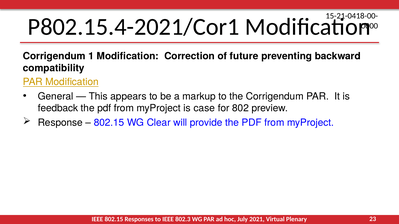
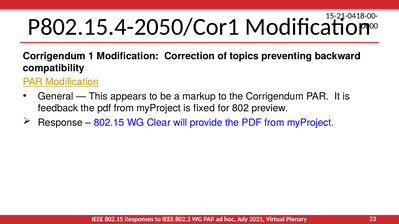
P802.15.4-2021/Cor1: P802.15.4-2021/Cor1 -> P802.15.4-2050/Cor1 (134, 27)
future: future -> topics (244, 56)
case: case -> fixed (204, 108)
